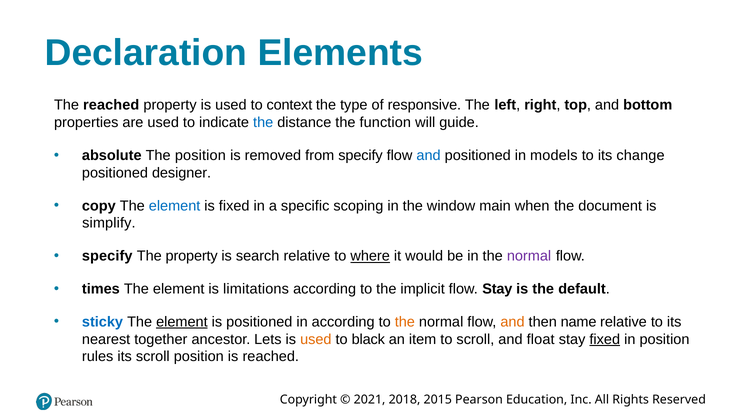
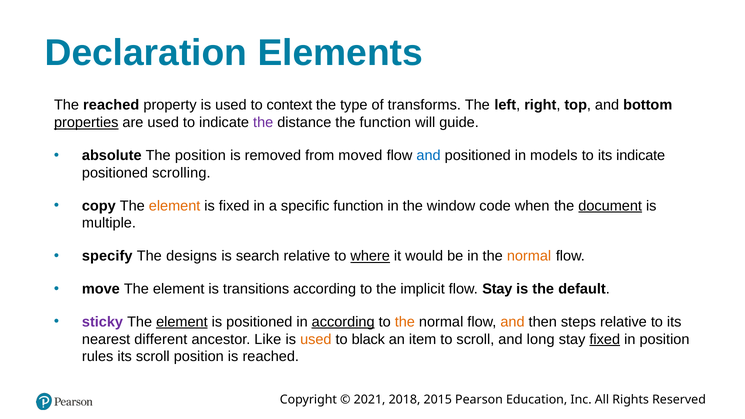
responsive: responsive -> transforms (424, 105)
properties underline: none -> present (86, 123)
the colour: blue -> purple (263, 123)
from specify: specify -> moved (360, 156)
its change: change -> indicate (641, 156)
designer: designer -> scrolling (181, 173)
element colour: blue -> orange (175, 206)
specific scoping: scoping -> function (358, 206)
main: main -> code (495, 206)
document underline: none -> present (610, 206)
simplify: simplify -> multiple (109, 223)
The property: property -> designs (192, 256)
normal colour: purple -> orange (529, 256)
times: times -> move (101, 289)
limitations: limitations -> transitions (256, 289)
sticky colour: blue -> purple (102, 322)
according underline: none -> present (343, 322)
name: name -> steps (578, 322)
together: together -> different (161, 339)
Lets: Lets -> Like (268, 339)
float: float -> long (541, 339)
